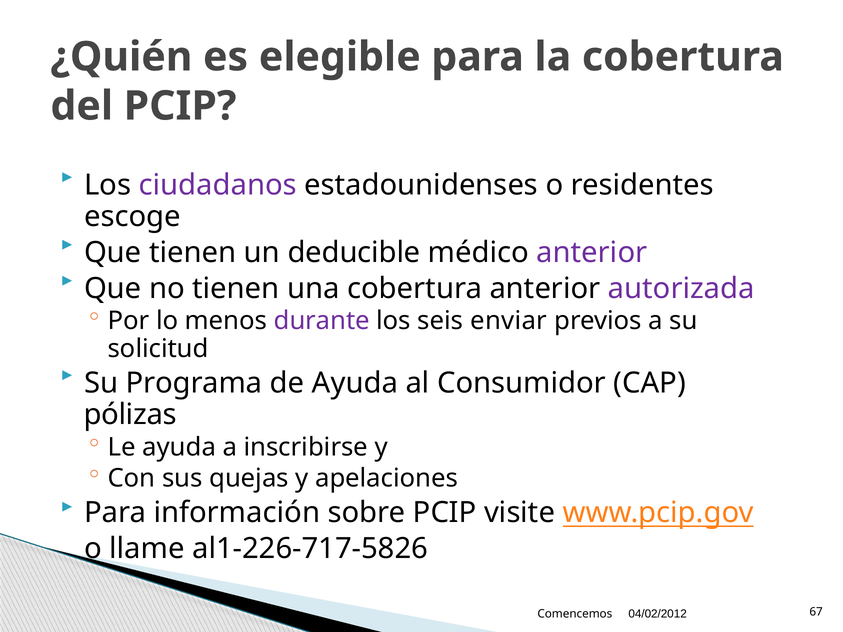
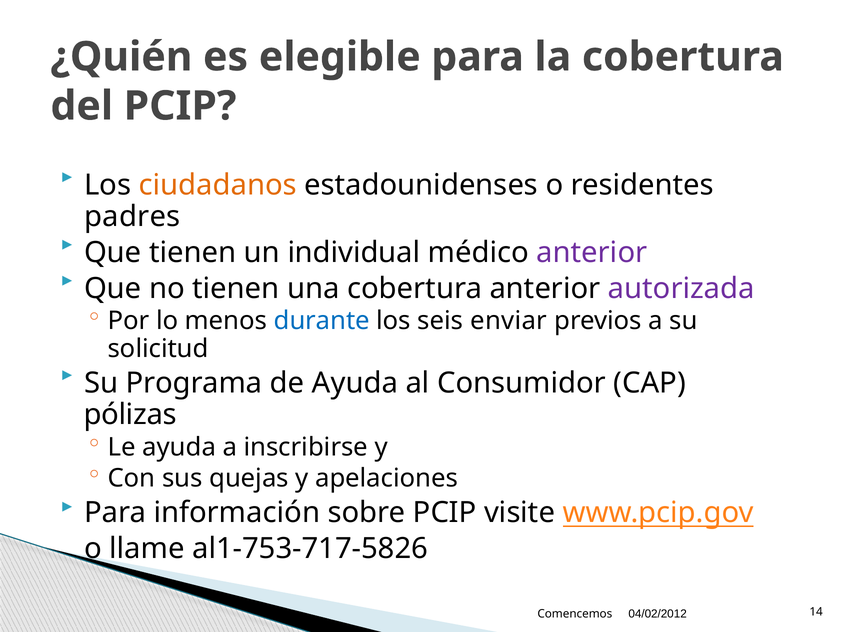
ciudadanos colour: purple -> orange (218, 185)
escoge: escoge -> padres (132, 217)
deducible: deducible -> individual (354, 253)
durante colour: purple -> blue (322, 321)
al1-226-717-5826: al1-226-717-5826 -> al1-753-717-5826 (310, 549)
67: 67 -> 14 (816, 612)
